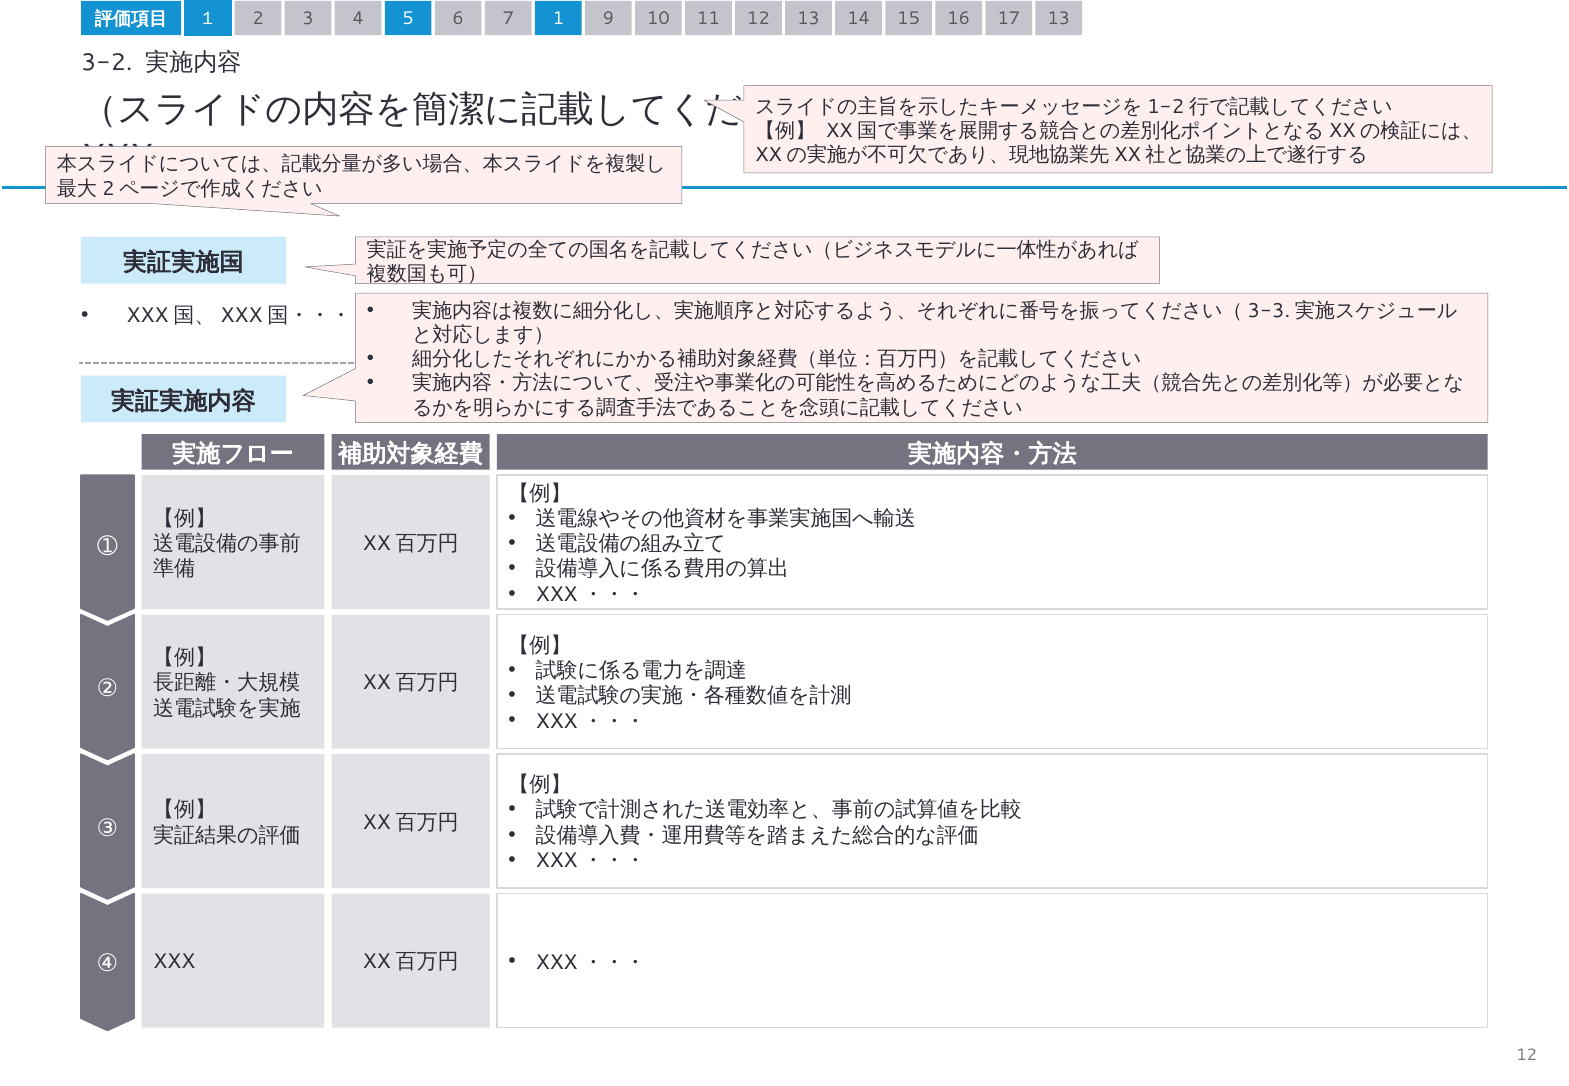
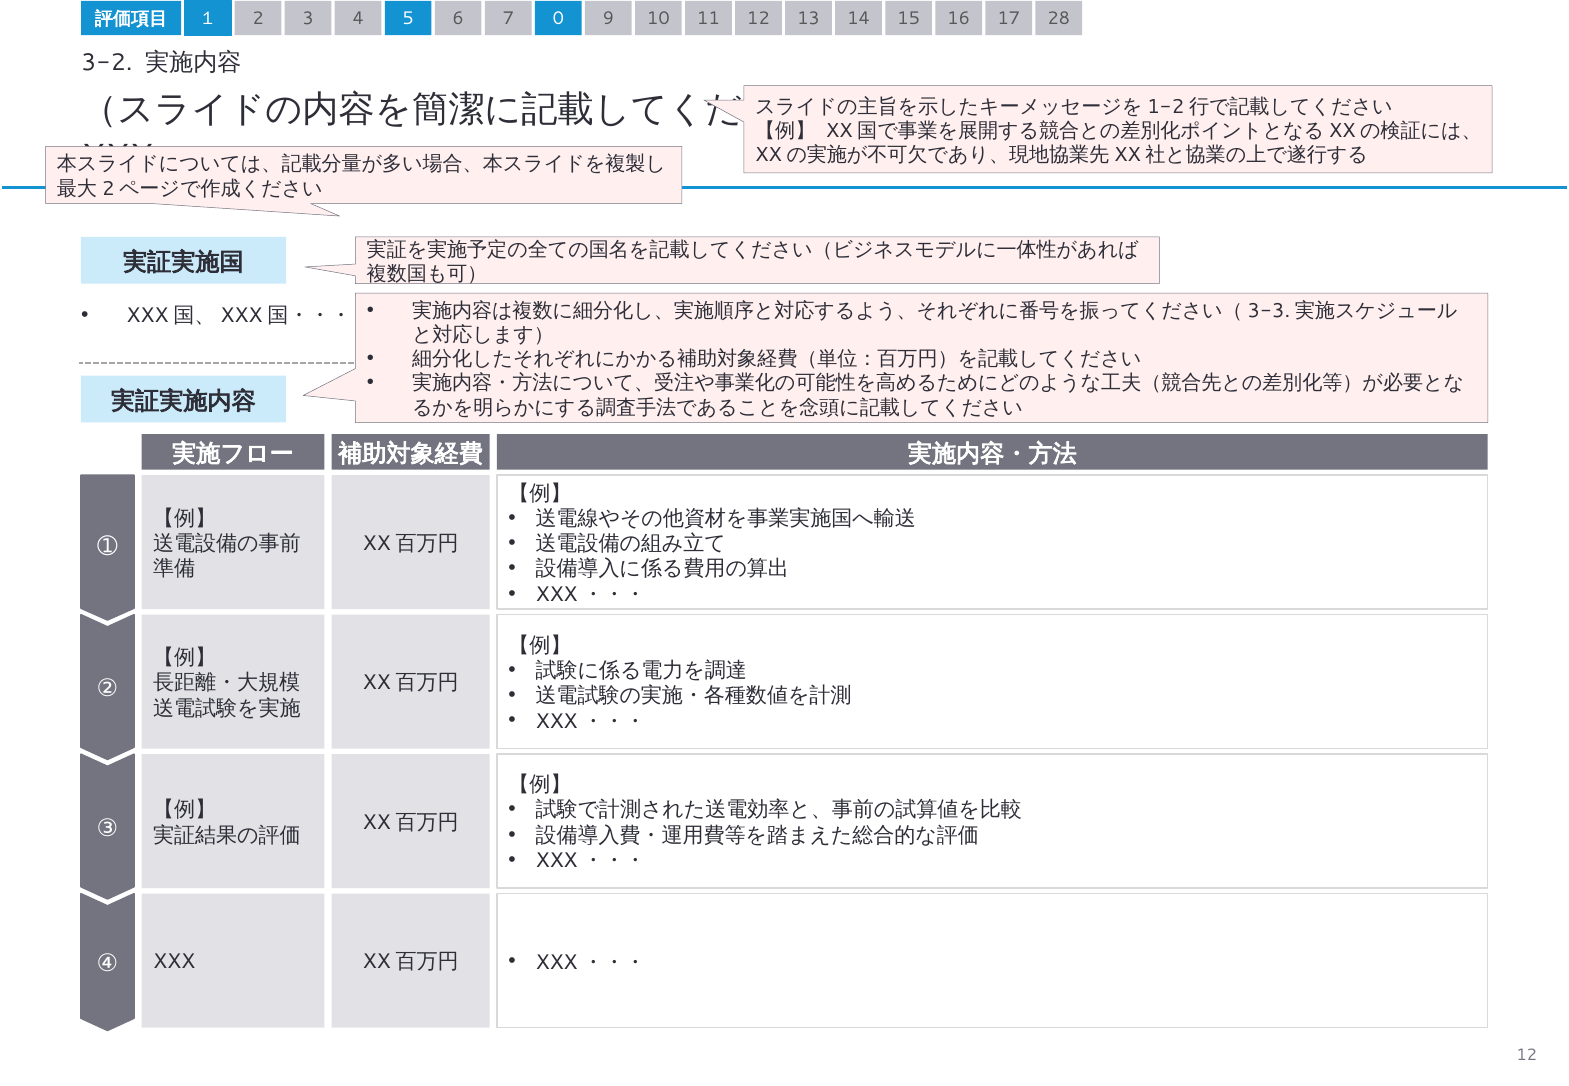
1: 1 -> 0 (558, 18)
17 13: 13 -> 28 (1059, 18)
